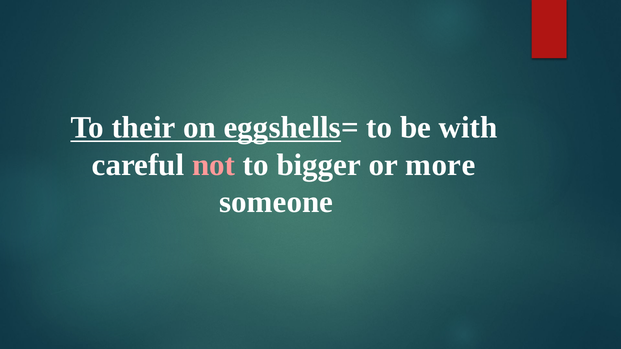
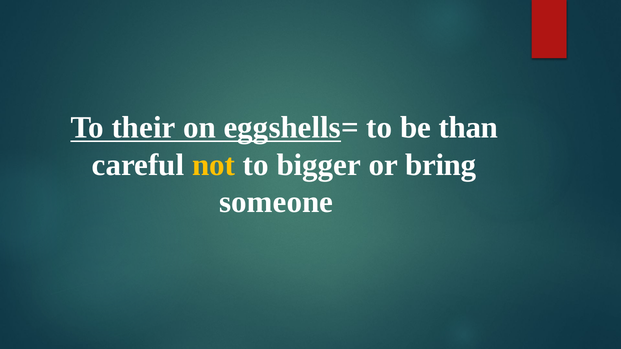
with: with -> than (468, 128)
not colour: pink -> yellow (214, 165)
more: more -> bring (441, 165)
